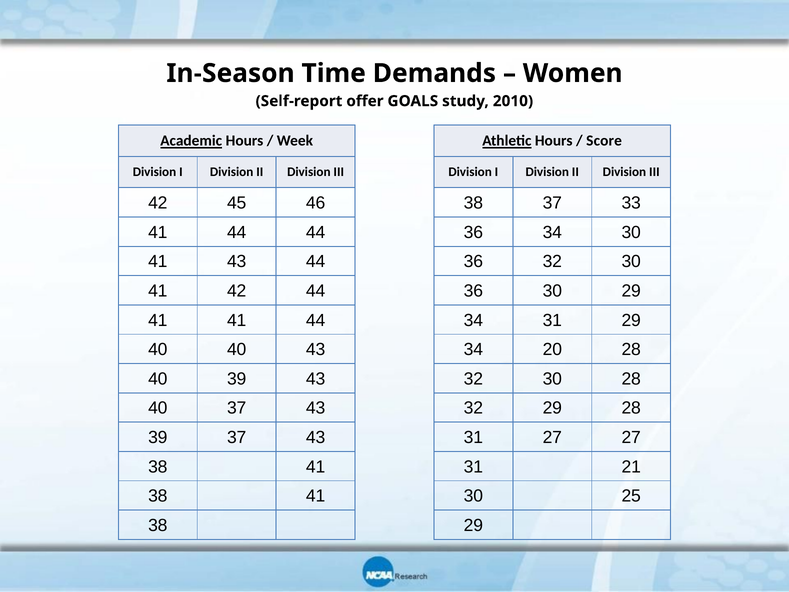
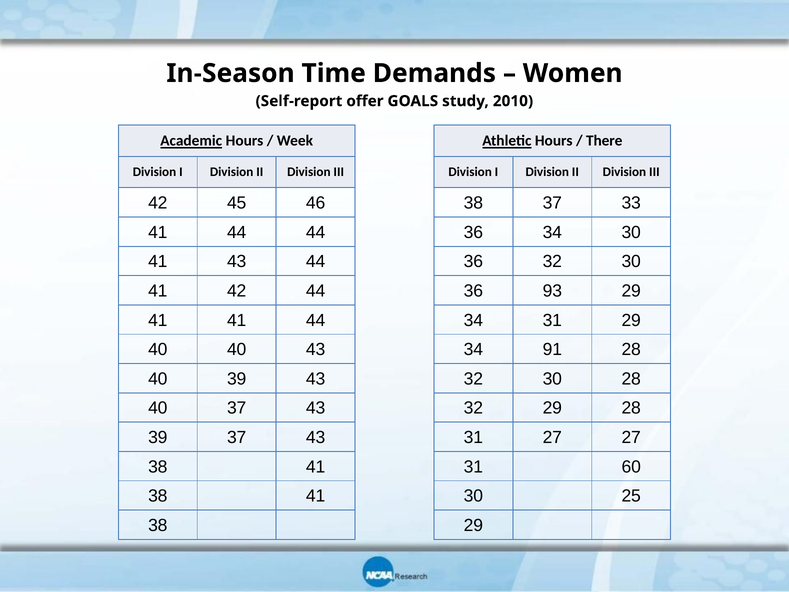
Score: Score -> There (604, 141)
36 30: 30 -> 93 (552, 291)
20: 20 -> 91 (552, 349)
21: 21 -> 60 (631, 467)
